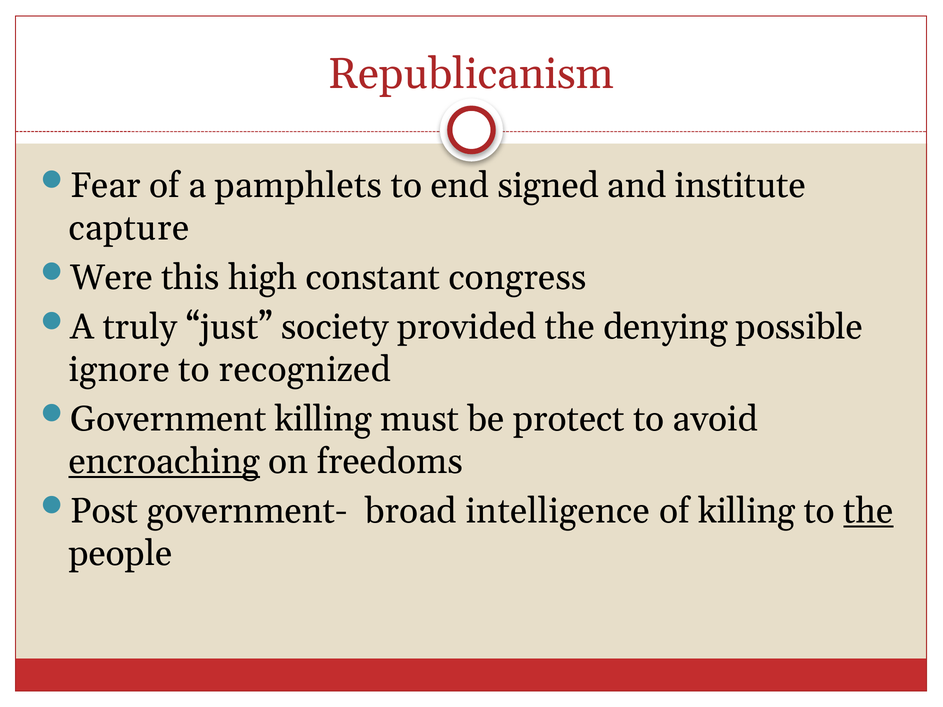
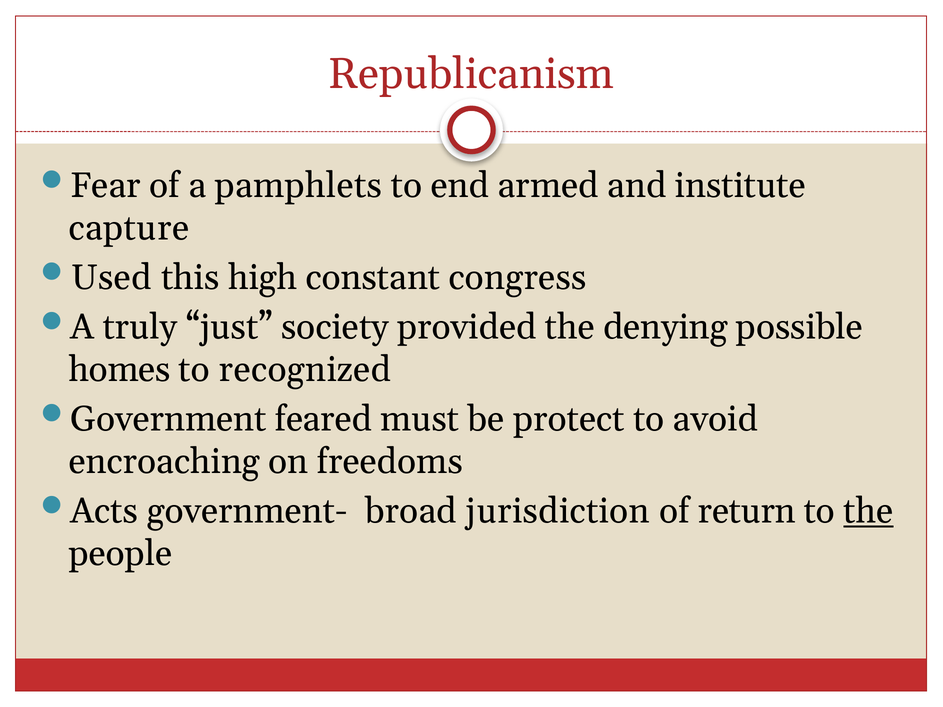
signed: signed -> armed (548, 186)
Were: Were -> Used (111, 278)
ignore: ignore -> homes (120, 370)
Government killing: killing -> feared (323, 419)
encroaching underline: present -> none (164, 462)
Post: Post -> Acts (104, 512)
intelligence: intelligence -> jurisdiction (558, 512)
of killing: killing -> return (747, 512)
